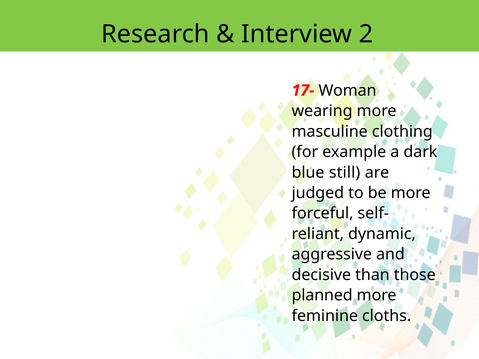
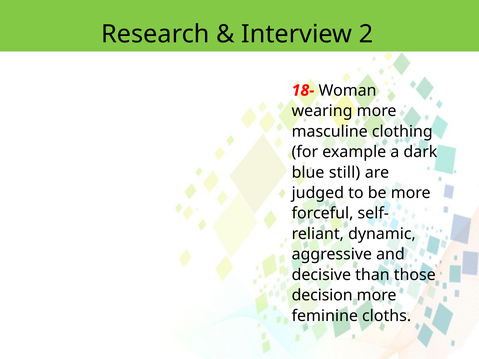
17-: 17- -> 18- (303, 91)
planned: planned -> decision (322, 296)
